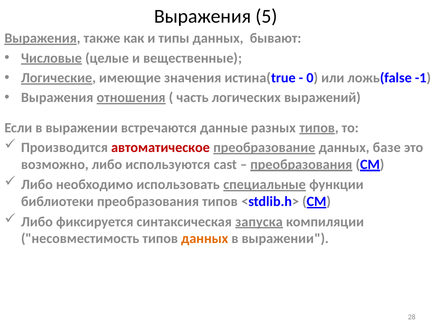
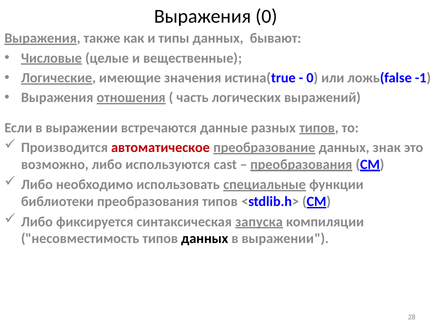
Выражения 5: 5 -> 0 (267, 16)
базе: базе -> знак (387, 147)
данных colour: orange -> black (205, 238)
